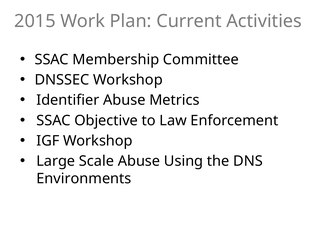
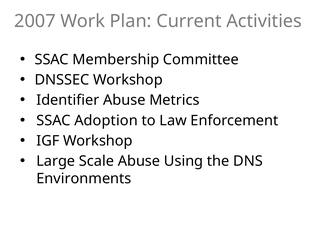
2015: 2015 -> 2007 (35, 21)
Objective: Objective -> Adoption (106, 121)
